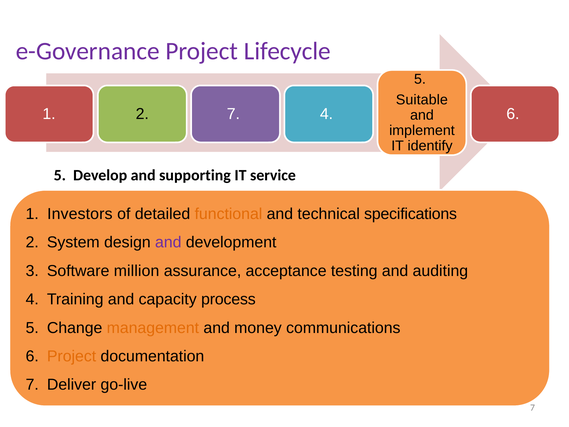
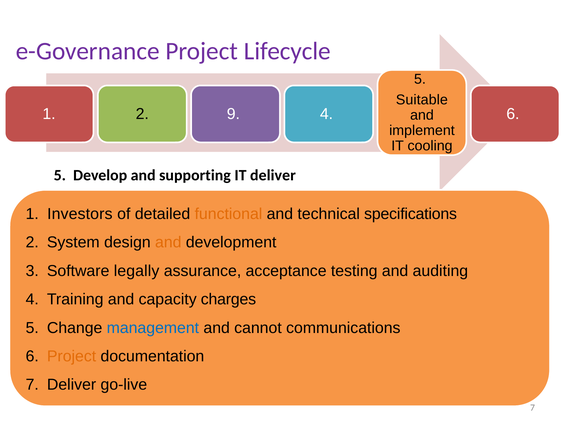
2 7: 7 -> 9 (233, 114)
identify: identify -> cooling (430, 146)
IT service: service -> deliver (273, 175)
and colour: purple -> orange (168, 242)
million: million -> legally (137, 271)
process: process -> charges (228, 299)
management colour: orange -> blue (153, 328)
money: money -> cannot (258, 328)
